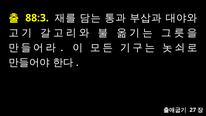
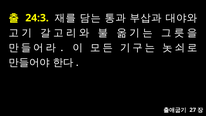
88:3: 88:3 -> 24:3 (37, 18)
